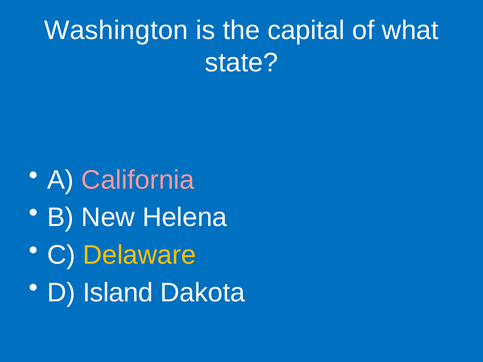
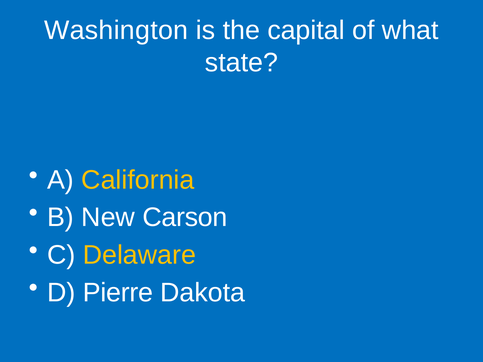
California colour: pink -> yellow (138, 180)
Helena: Helena -> Carson (185, 218)
Island: Island -> Pierre (118, 293)
